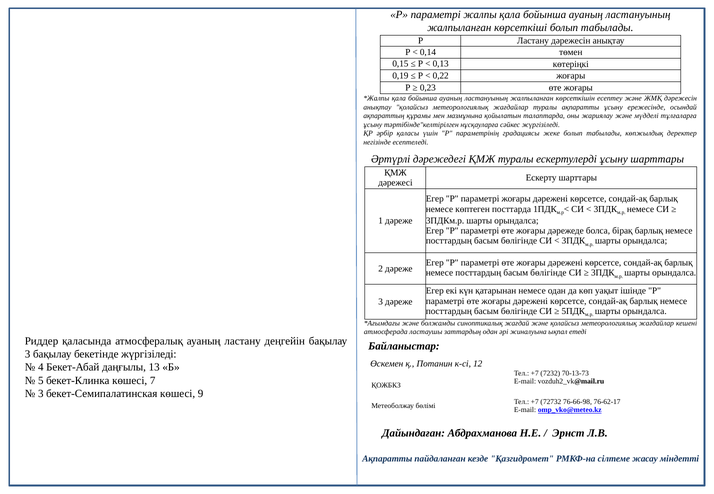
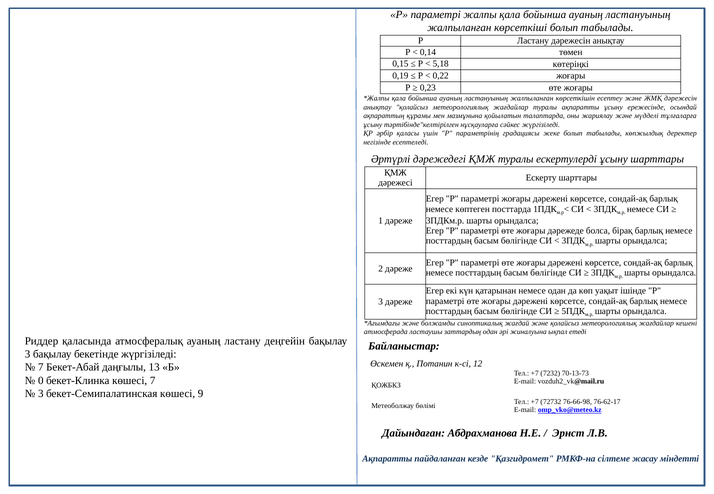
0,13: 0,13 -> 5,18 (441, 64)
4: 4 -> 7 (41, 368)
5: 5 -> 0 (41, 381)
